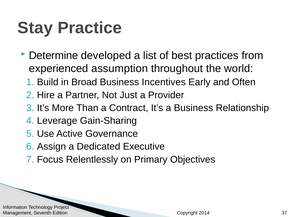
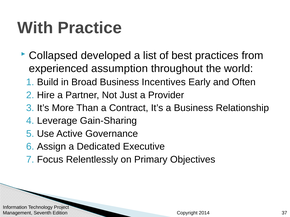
Stay: Stay -> With (35, 28)
Determine: Determine -> Collapsed (53, 56)
